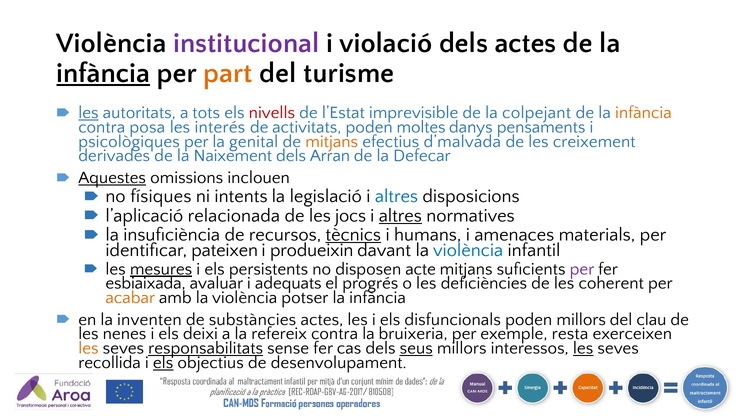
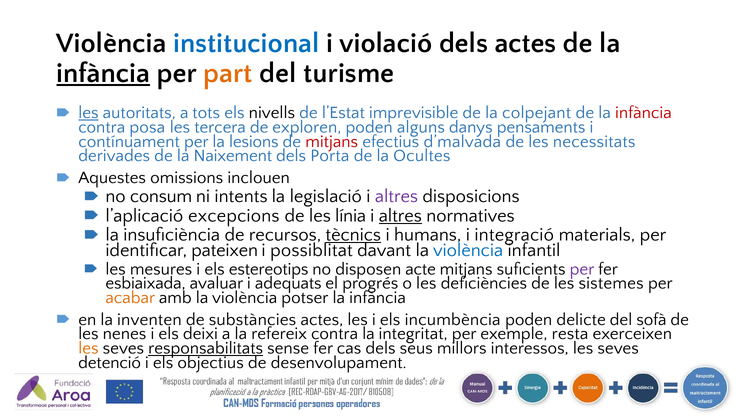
institucional colour: purple -> blue (246, 43)
nivells colour: red -> black (272, 113)
infància colour: orange -> red (643, 113)
interés: interés -> tercera (220, 127)
activitats: activitats -> exploren (307, 127)
moltes: moltes -> alguns (421, 127)
psicològiques: psicològiques -> contínuament (129, 141)
genital: genital -> lesions (254, 141)
mitjans colour: orange -> red (332, 141)
creixement: creixement -> necessitats (594, 141)
Arran: Arran -> Porta (330, 156)
Defecar: Defecar -> Ocultes (422, 156)
Aquestes underline: present -> none (112, 178)
físiques: físiques -> consum (161, 196)
altres colour: blue -> purple (397, 196)
relacionada: relacionada -> excepcions (234, 215)
jocs: jocs -> línia (351, 215)
amenaces: amenaces -> integració (514, 235)
produeixin: produeixin -> possiblitat (312, 250)
mesures underline: present -> none (161, 269)
persistents: persistents -> estereotips (269, 269)
coherent: coherent -> sistemes (611, 283)
disfuncionals: disfuncionals -> incumbència (453, 319)
poden millors: millors -> delicte (581, 319)
clau: clau -> sofà (651, 319)
bruixeria: bruixeria -> integritat (413, 334)
seus underline: present -> none (416, 348)
les underline: present -> none (583, 348)
recollida: recollida -> detenció (110, 362)
els underline: present -> none (163, 362)
